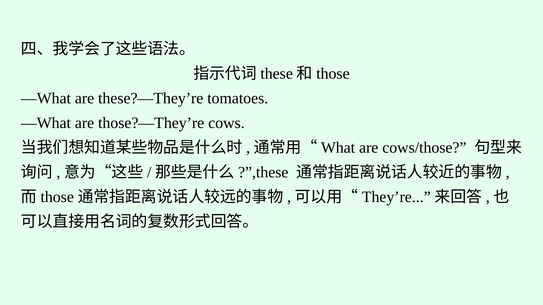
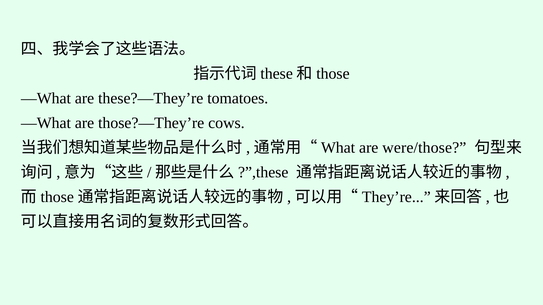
cows/those: cows/those -> were/those (424, 148)
